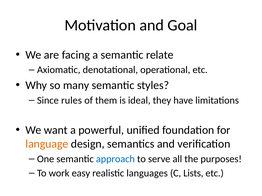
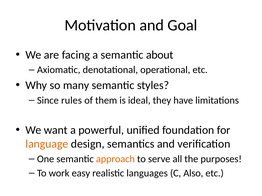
relate: relate -> about (160, 55)
approach colour: blue -> orange (115, 159)
Lists: Lists -> Also (193, 174)
